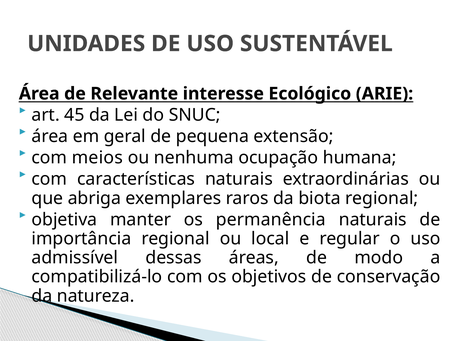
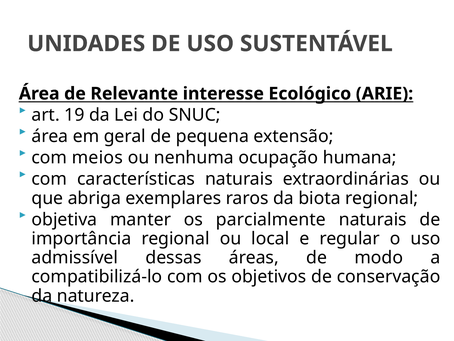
45: 45 -> 19 (74, 115)
permanência: permanência -> parcialmente (271, 219)
